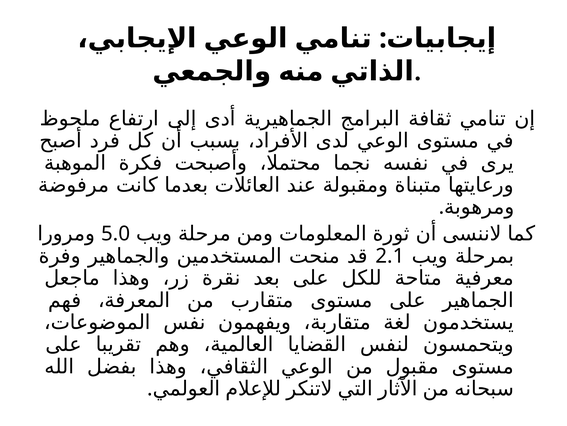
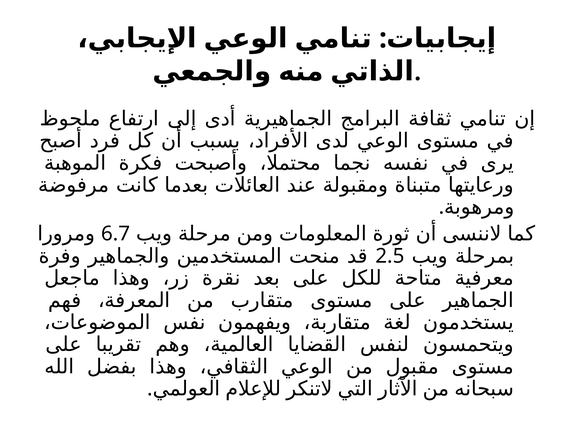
5.0: 5.0 -> 6.7 (116, 233)
2.1: 2.1 -> 2.5 (390, 256)
